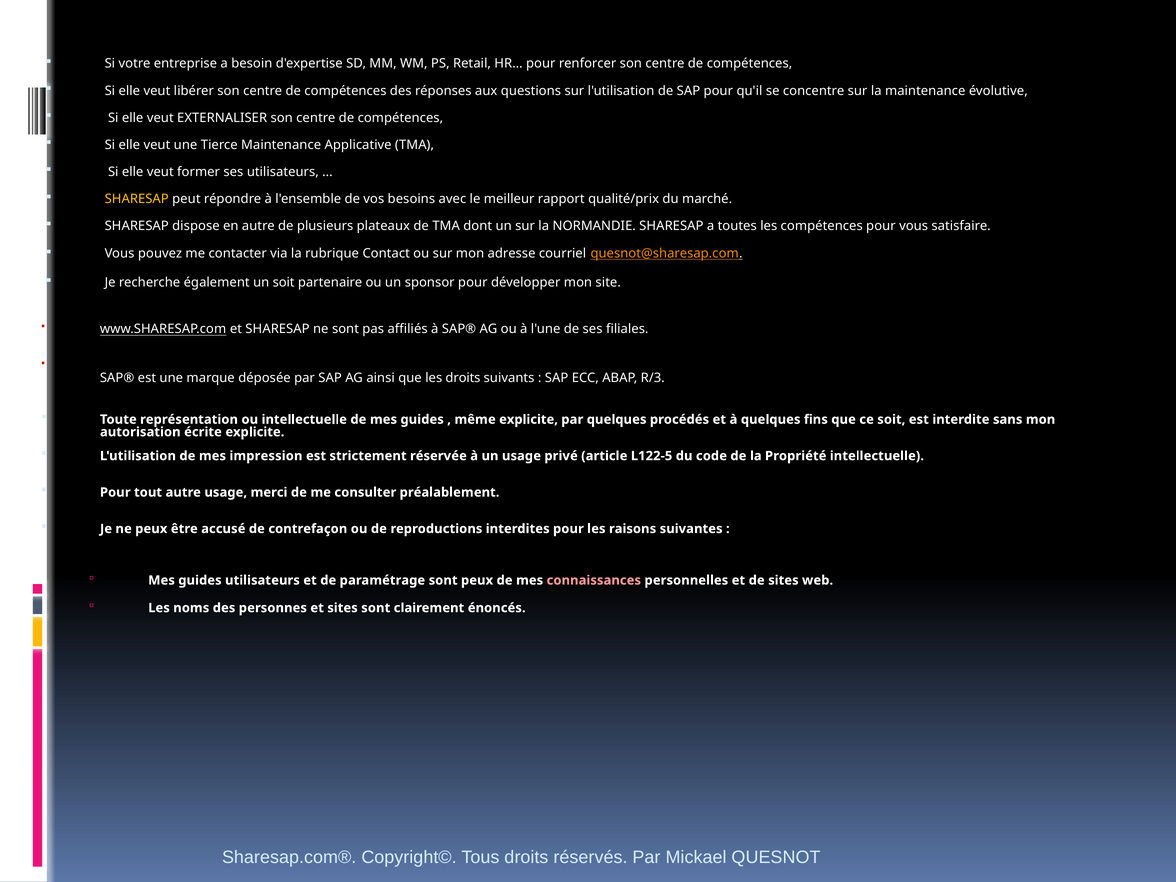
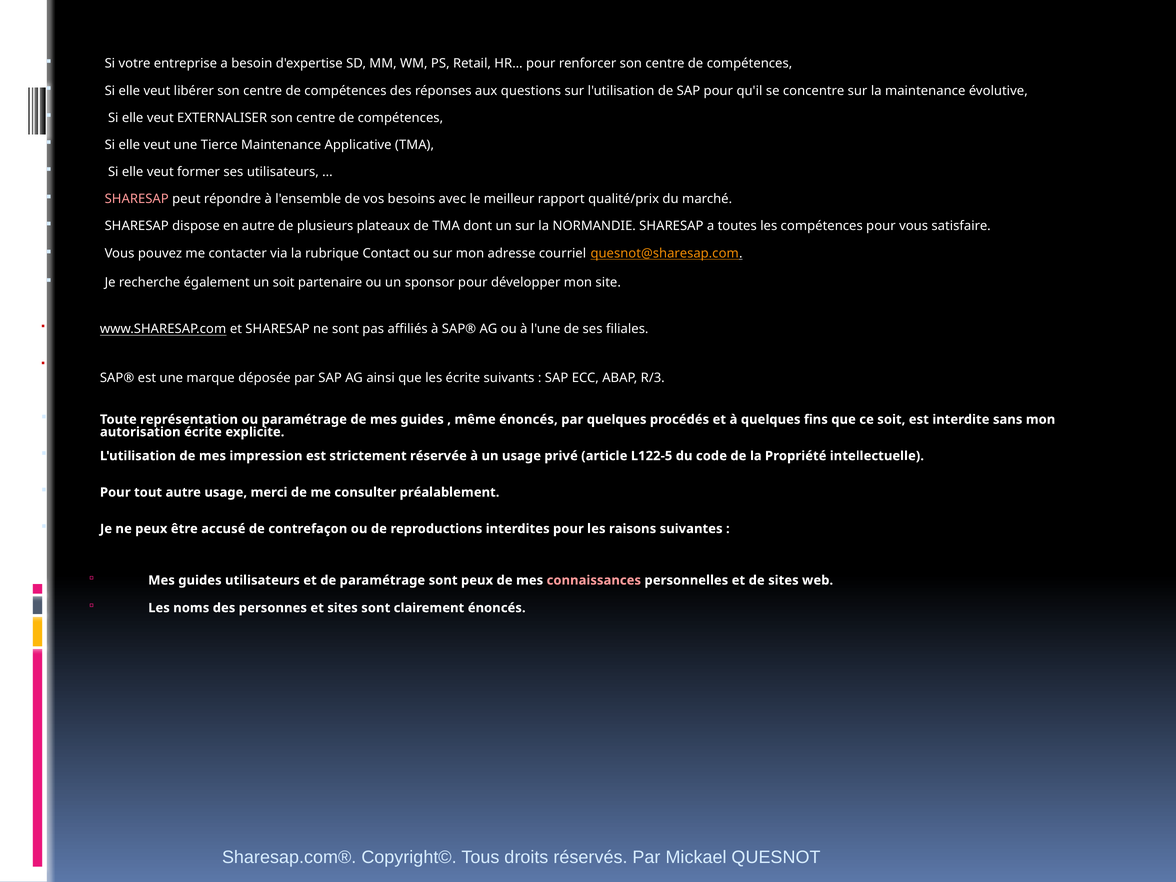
SHARESAP colour: yellow -> pink (137, 199)
les droits: droits -> écrite (463, 378)
ou intellectuelle: intellectuelle -> paramétrage (304, 419)
même explicite: explicite -> énoncés (528, 419)
